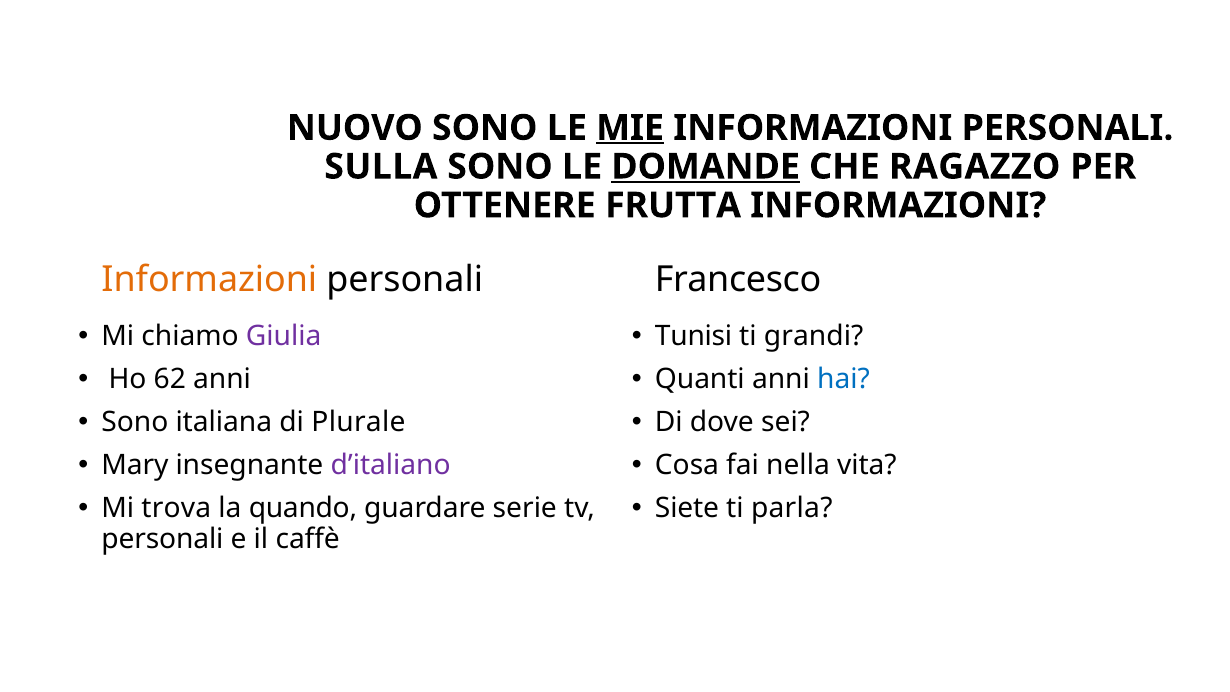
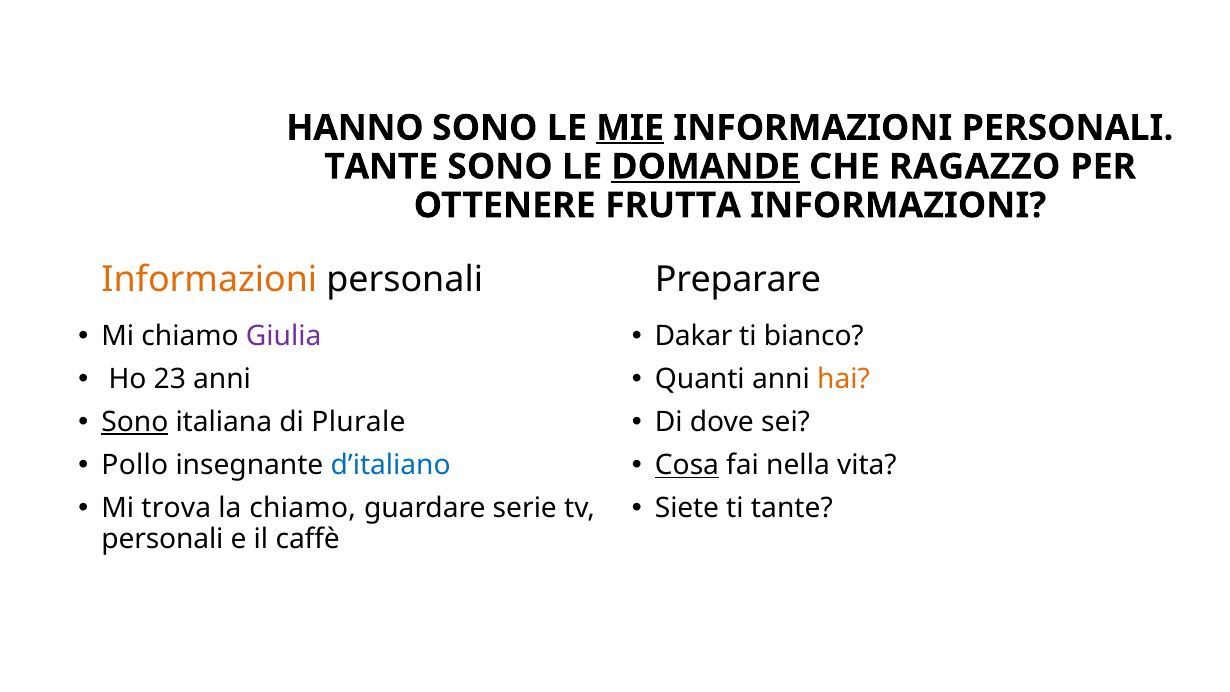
NUOVO: NUOVO -> HANNO (355, 128)
SULLA: SULLA -> TANTE (381, 167)
Francesco: Francesco -> Preparare (738, 279)
Tunisi: Tunisi -> Dakar (694, 336)
grandi: grandi -> bianco (814, 336)
62: 62 -> 23 (170, 379)
hai colour: blue -> orange (843, 379)
Sono underline: none -> present (135, 422)
Mary: Mary -> Pollo (135, 465)
d’italiano colour: purple -> blue (391, 465)
Cosa underline: none -> present (687, 465)
la quando: quando -> chiamo (303, 509)
ti parla: parla -> tante (792, 509)
